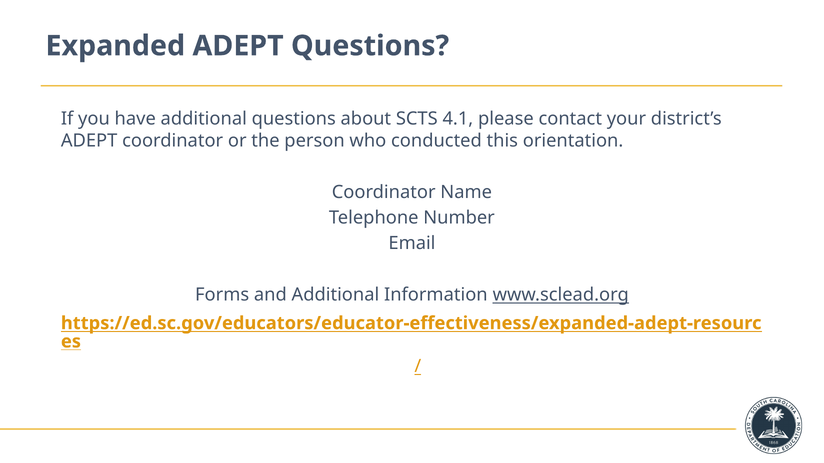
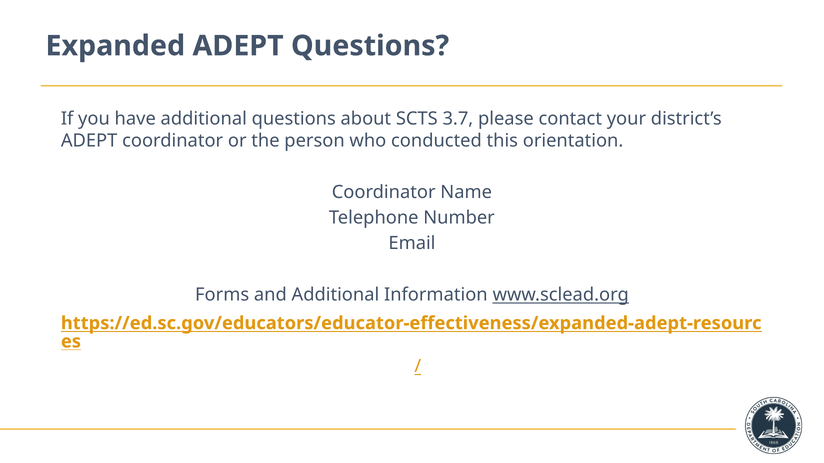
4.1: 4.1 -> 3.7 (458, 119)
